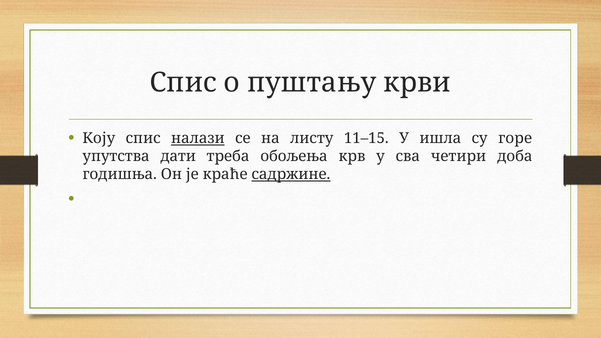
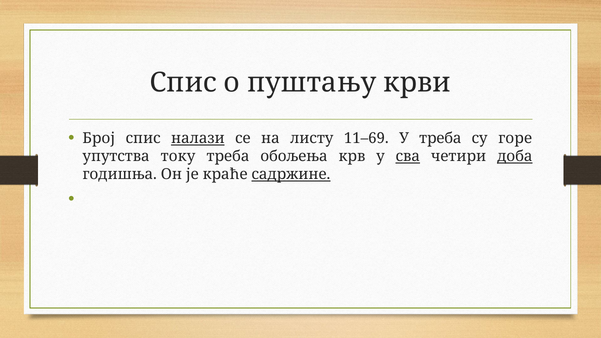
Коју: Коју -> Број (99, 138)
11–15: 11–15 -> 11–69 (366, 138)
У ишла: ишла -> треба (440, 138)
дати: дати -> току (178, 156)
сва underline: none -> present (408, 156)
доба underline: none -> present (515, 156)
